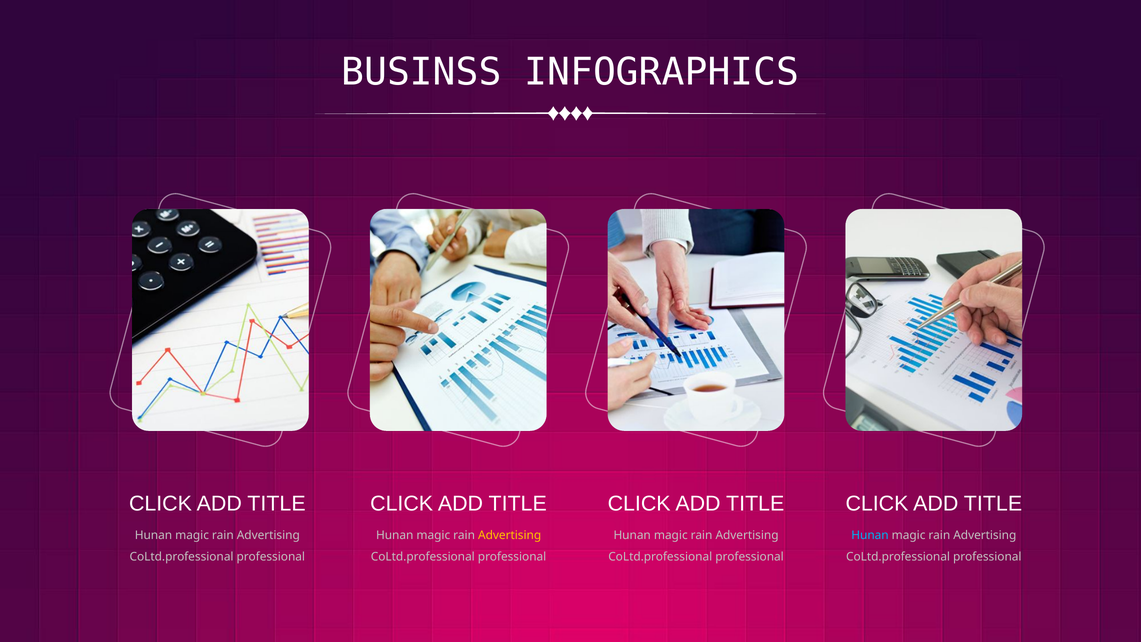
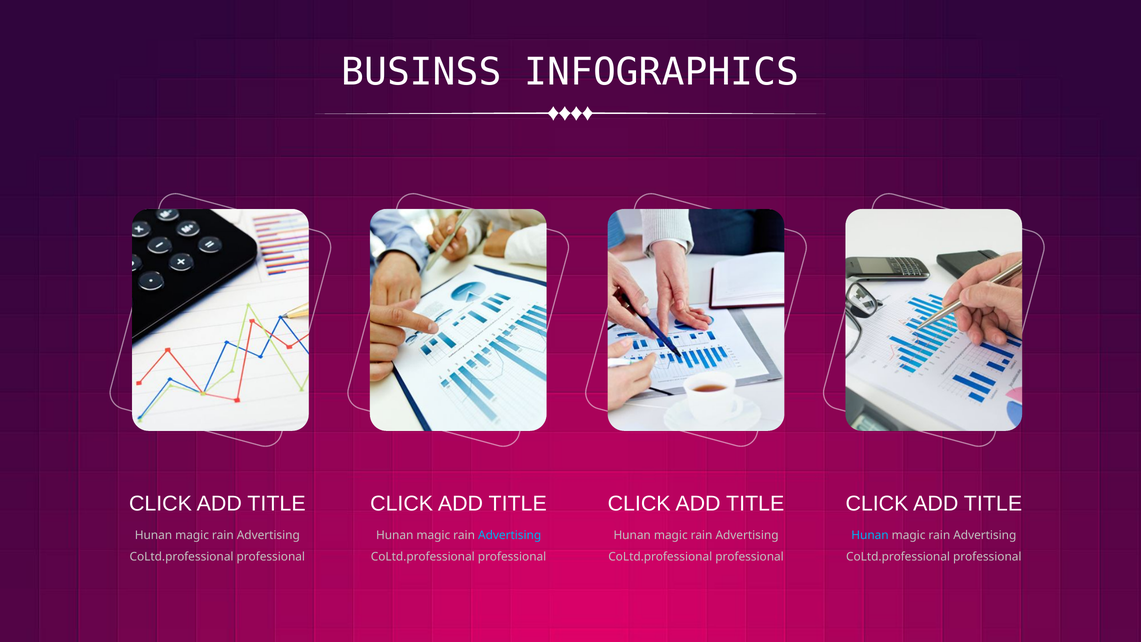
Advertising colour: yellow -> light blue (510, 535)
